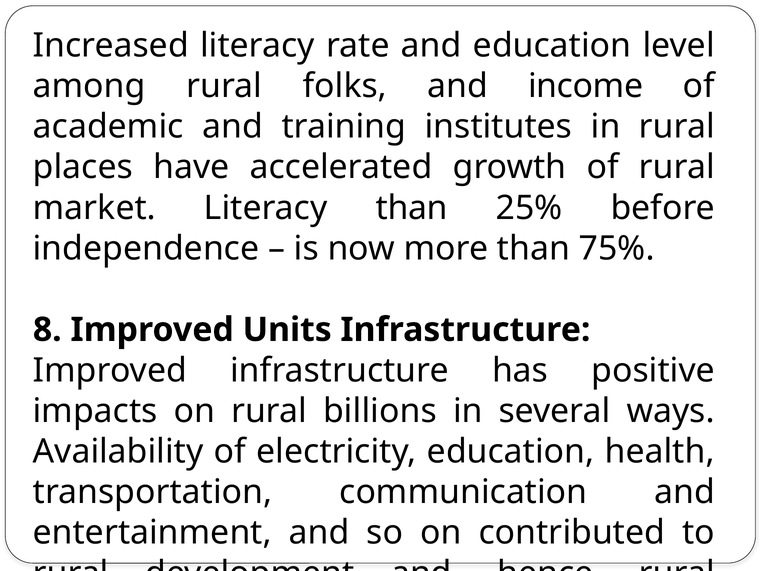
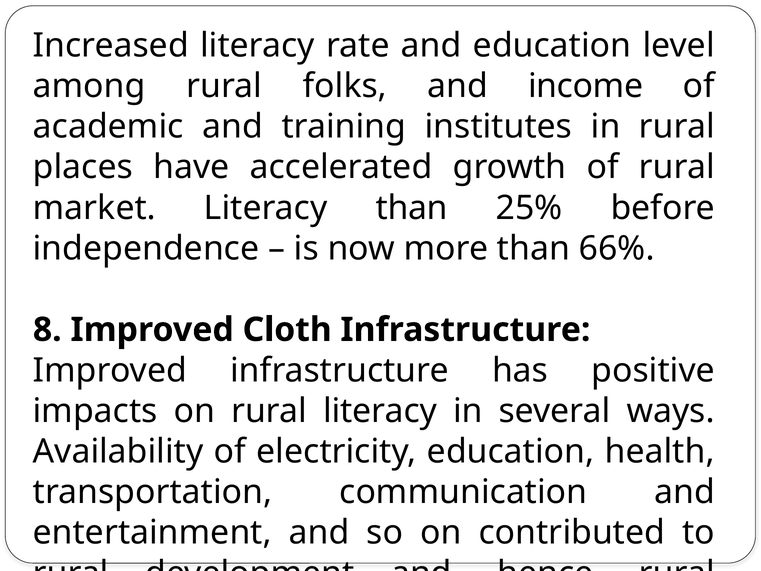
75%: 75% -> 66% (617, 248)
Units: Units -> Cloth (287, 330)
rural billions: billions -> literacy (380, 411)
